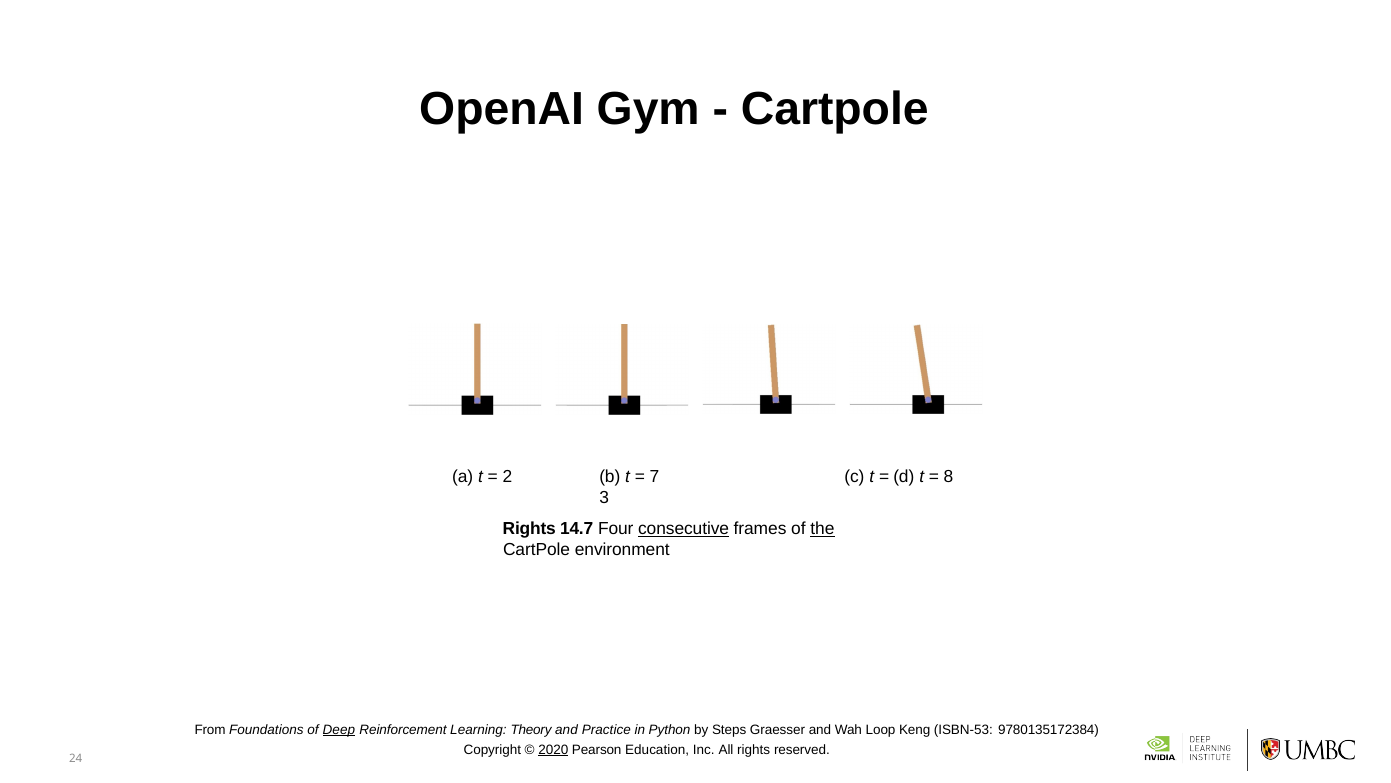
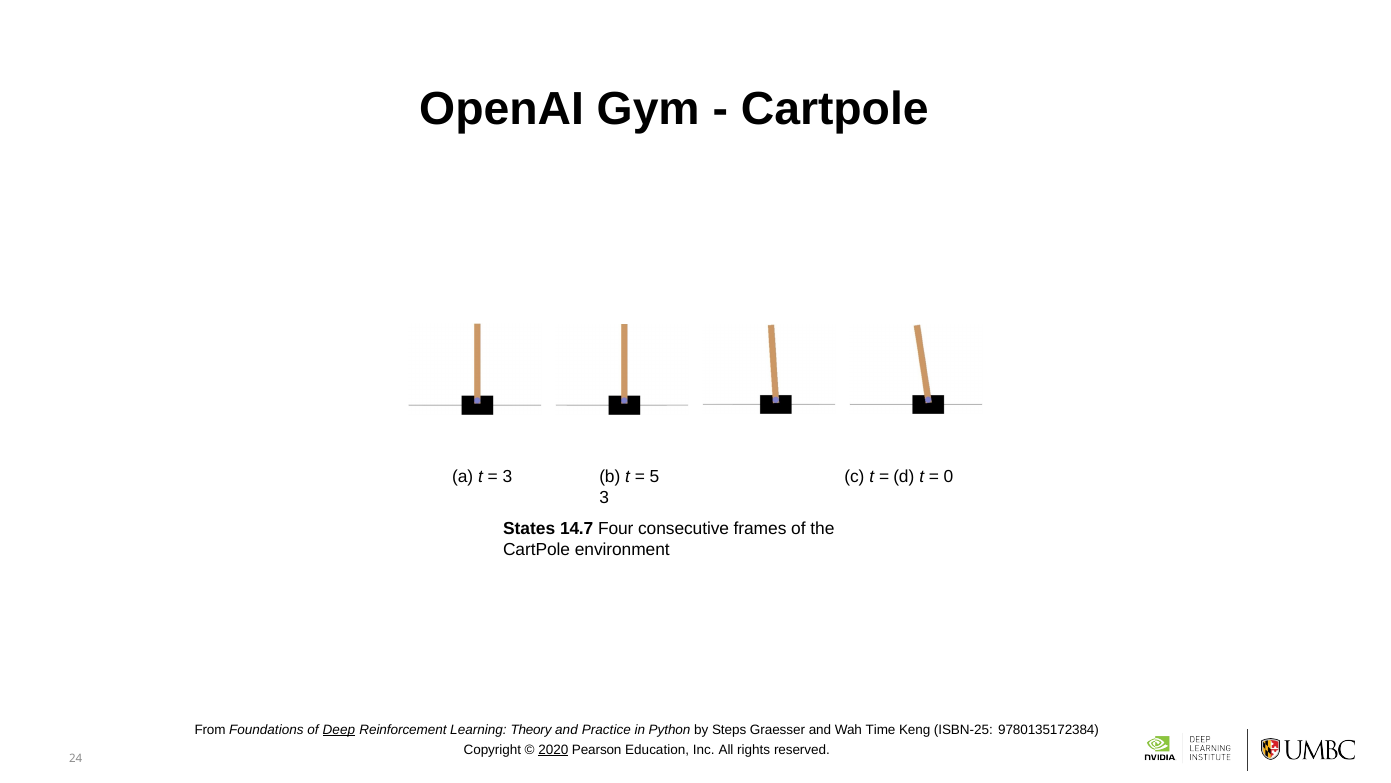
2: 2 -> 3 (507, 476)
7: 7 -> 5 (655, 476)
8: 8 -> 0 (949, 476)
Rights: Rights -> States (529, 528)
consecutive underline: present -> none (684, 528)
the underline: present -> none (822, 528)
Loop: Loop -> Time (881, 729)
ISBN-53: ISBN-53 -> ISBN-25 (963, 729)
